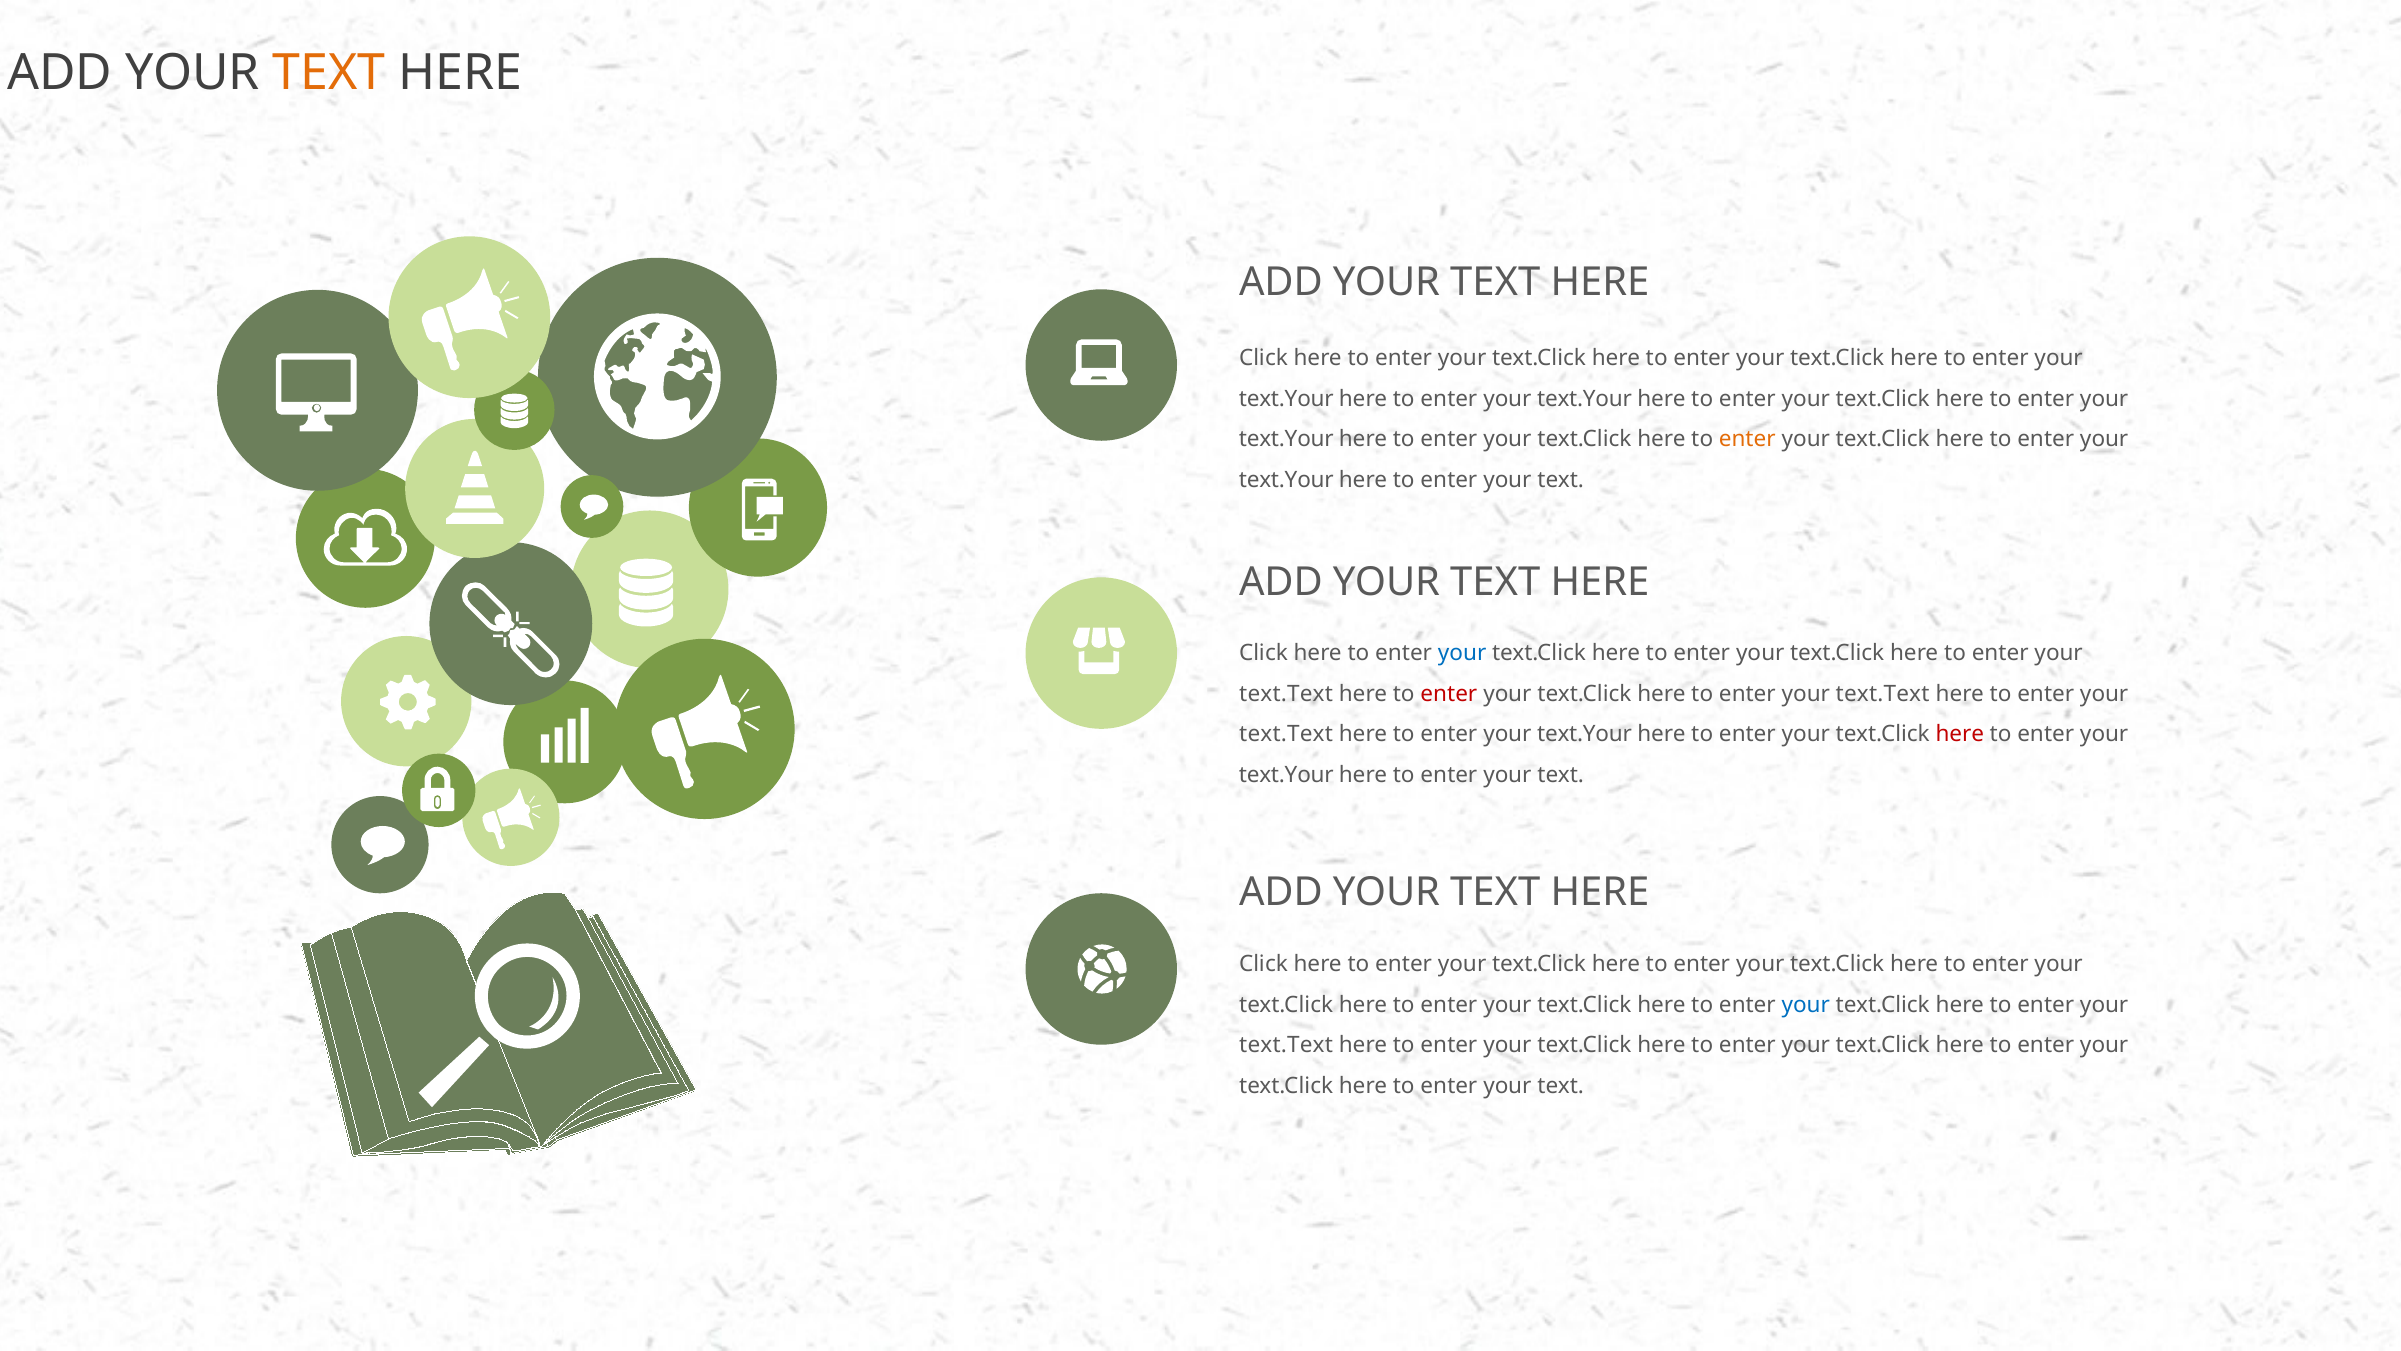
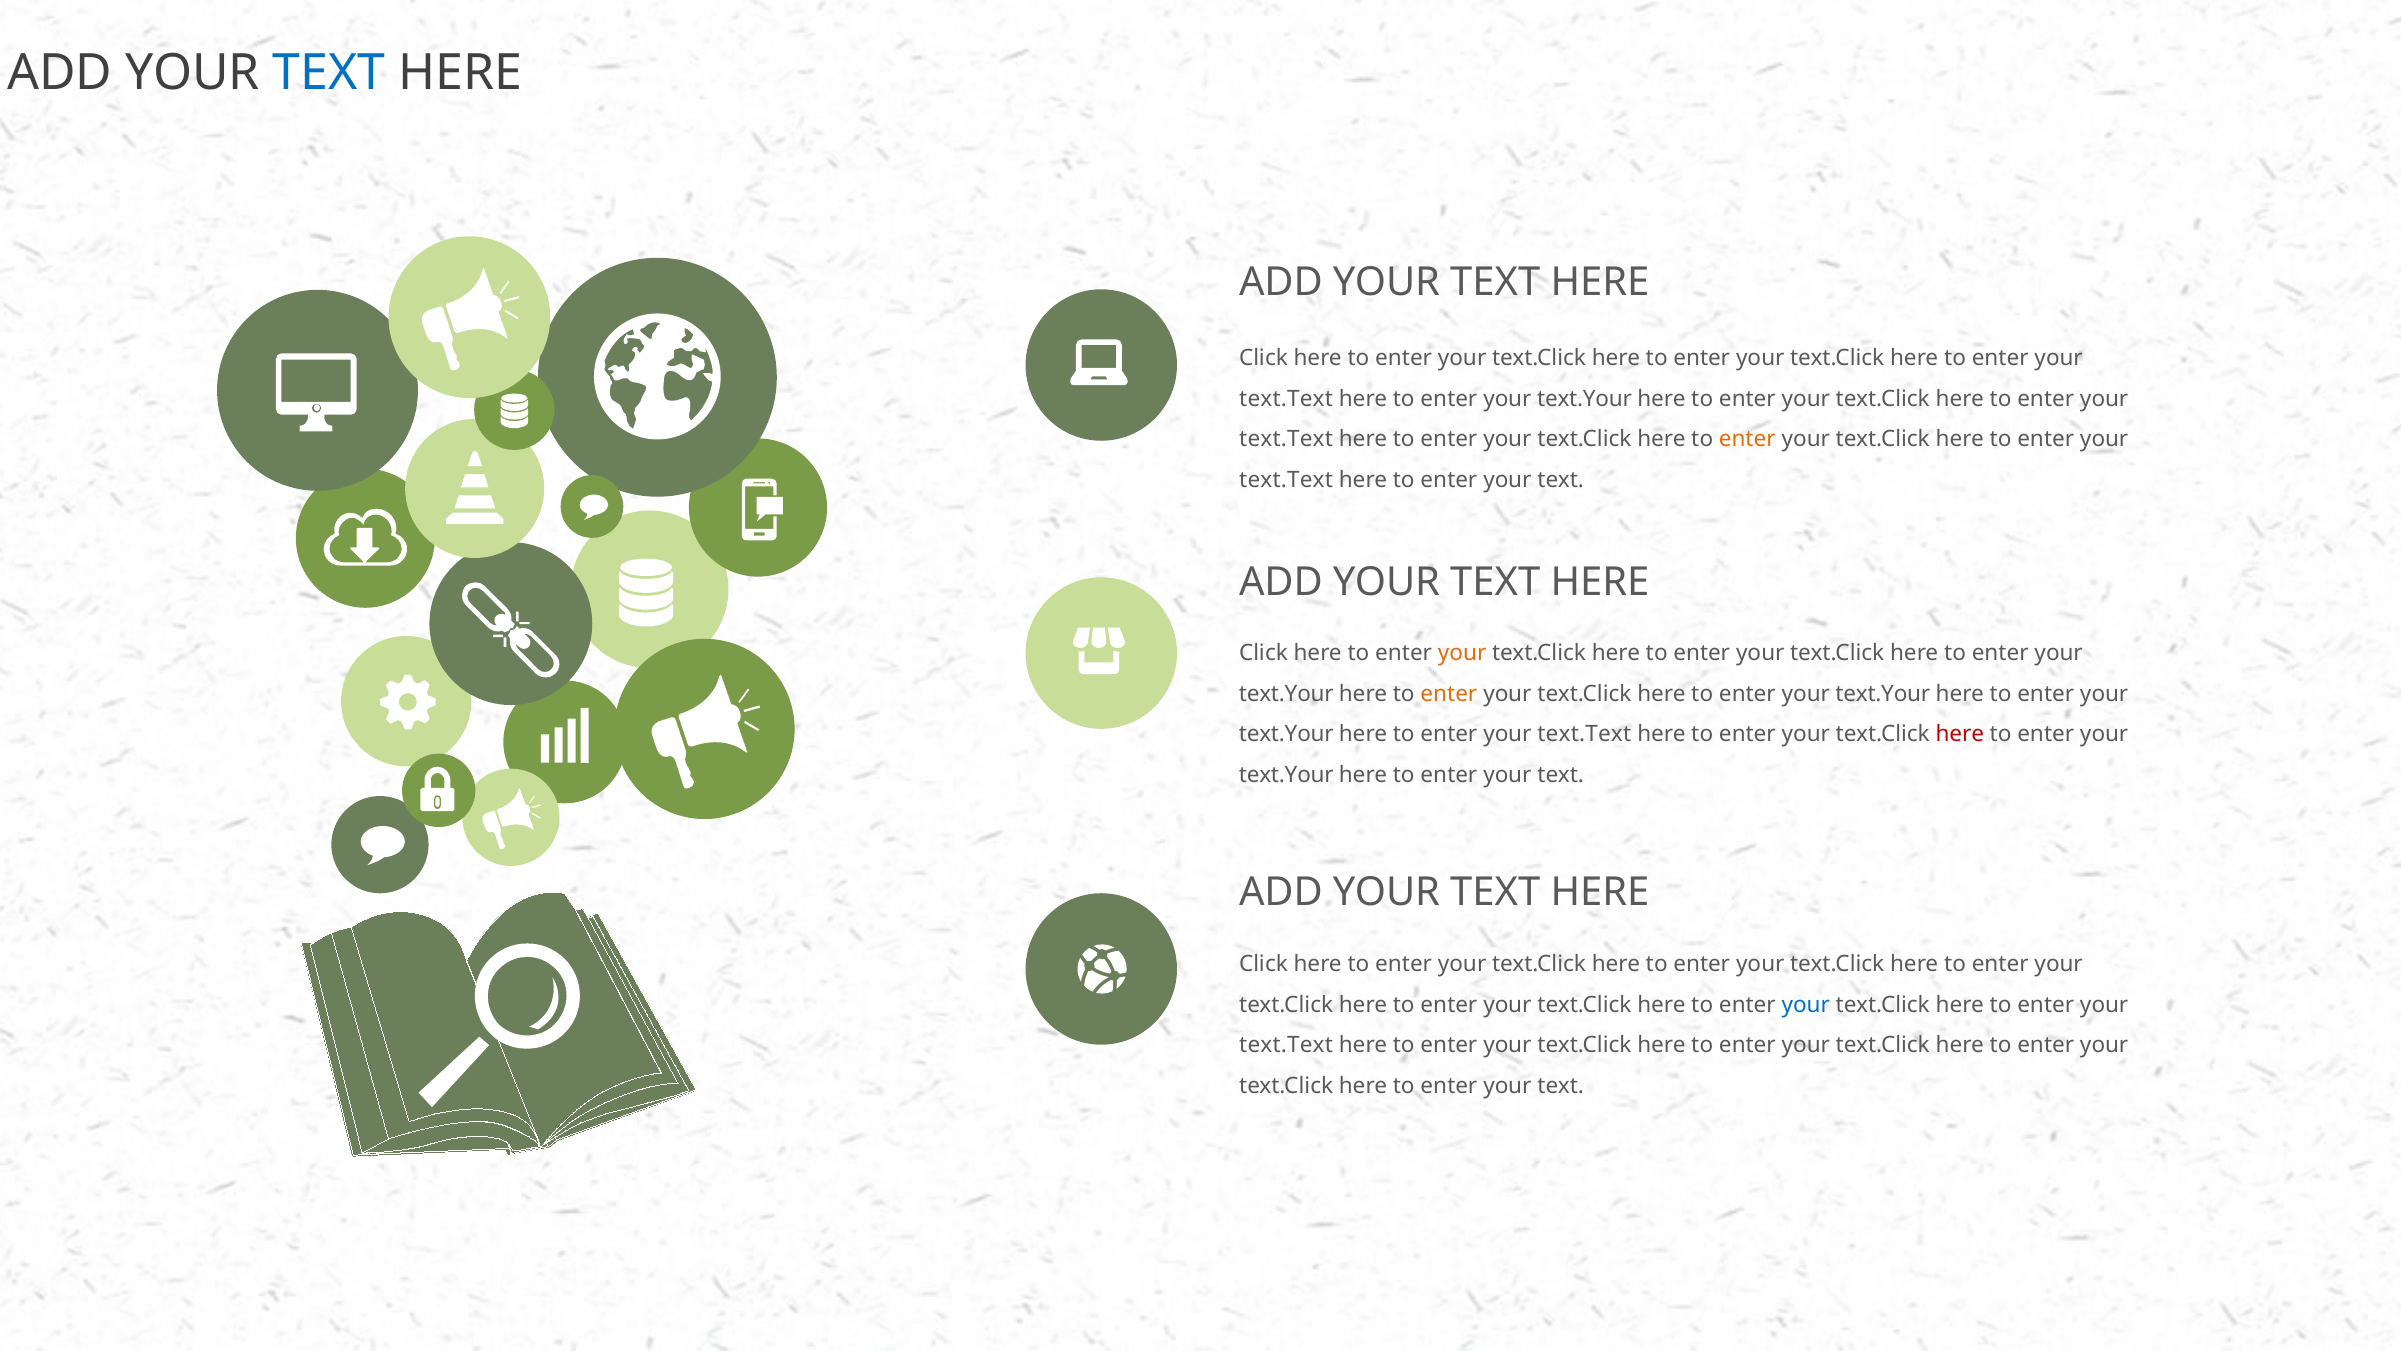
TEXT colour: orange -> blue (329, 73)
text.Your: text.Your -> text.Text (1286, 398)
text.Your: text.Your -> text.Text (1286, 439)
text.Your: text.Your -> text.Text (1286, 480)
your colour: blue -> orange (1462, 653)
text.Text: text.Text -> text.Your (1286, 694)
enter colour: red -> orange (1449, 694)
text.Text: text.Text -> text.Your (1883, 694)
text.Text: text.Text -> text.Your (1286, 734)
text.Your: text.Your -> text.Text (1584, 734)
